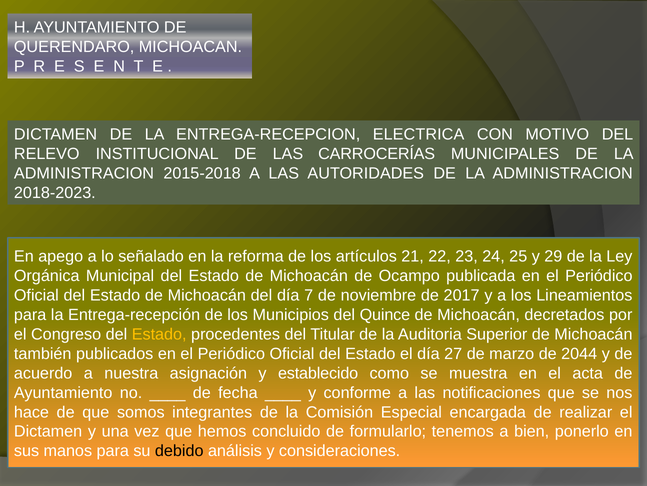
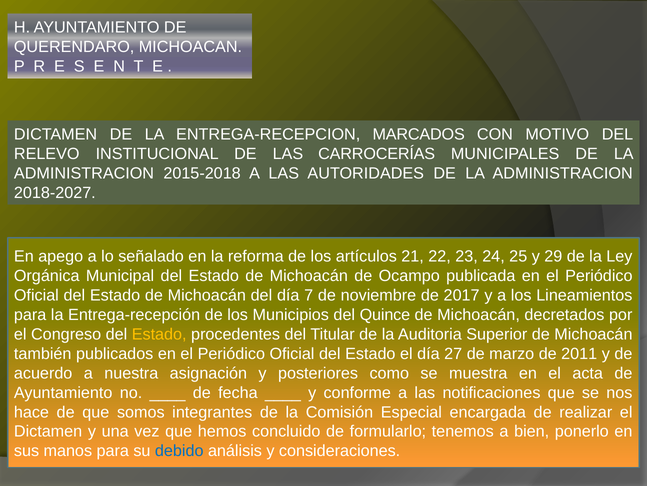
ELECTRICA: ELECTRICA -> MARCADOS (419, 134)
2018-2023: 2018-2023 -> 2018-2027 (55, 193)
2044: 2044 -> 2011 (579, 353)
establecido: establecido -> posteriores (318, 373)
debido colour: black -> blue (179, 450)
